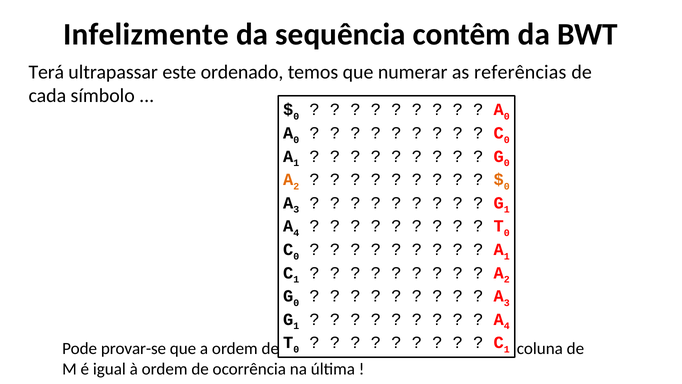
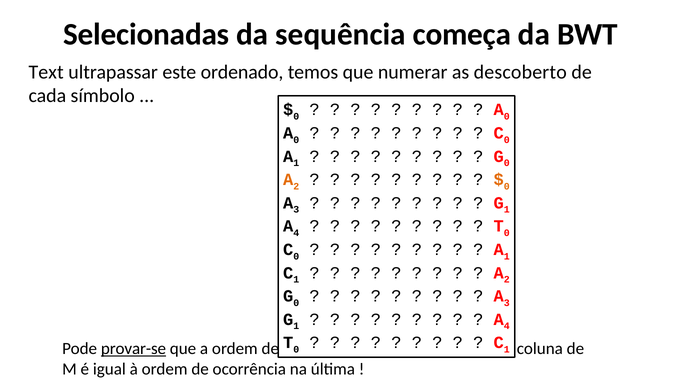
Infelizmente: Infelizmente -> Selecionadas (146, 34)
contêm: contêm -> começa (462, 34)
Terá: Terá -> Text (46, 72)
referências: referências -> descoberto (520, 72)
provar-se underline: none -> present (134, 348)
